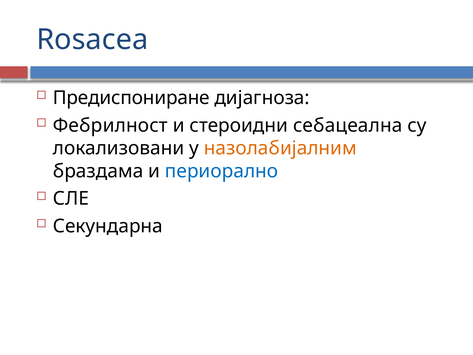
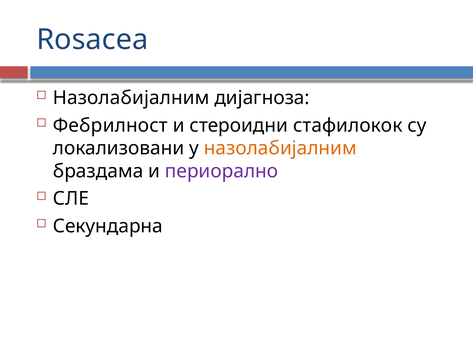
Предиспониране: Предиспониране -> Назолабијалним (131, 98)
себацеална: себацеална -> стафилокок (348, 125)
периорално colour: blue -> purple (222, 171)
